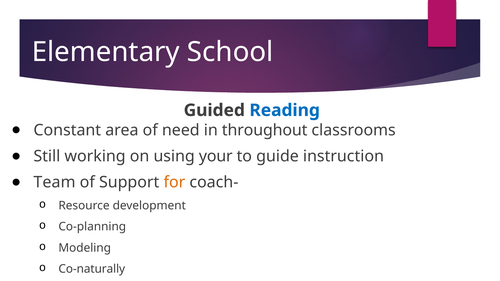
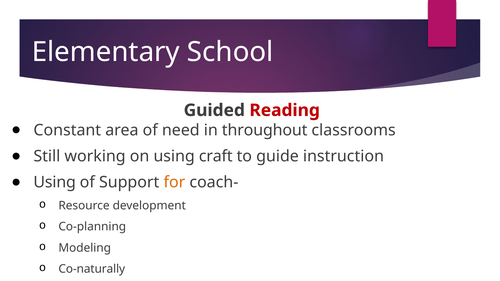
Reading colour: blue -> red (285, 110)
your: your -> craft (216, 156)
Team: Team -> Using (55, 182)
